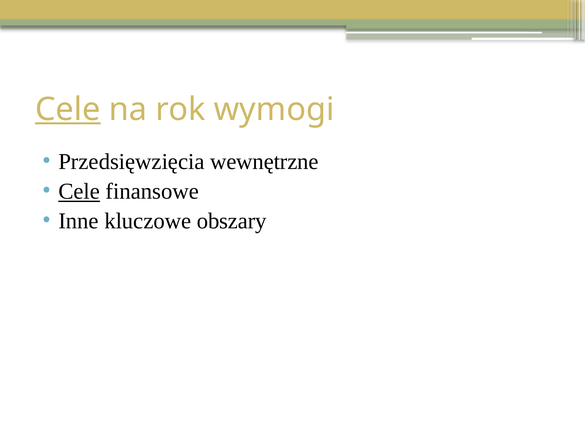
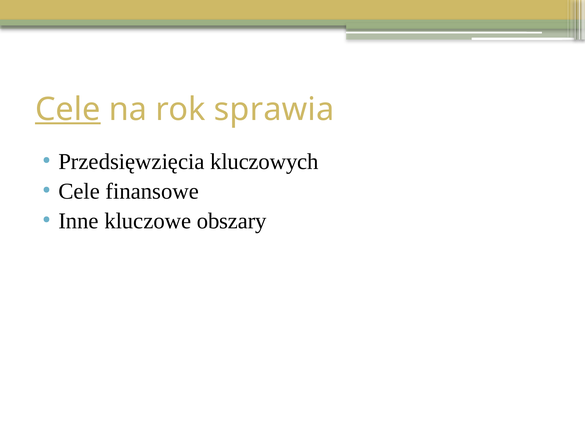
wymogi: wymogi -> sprawia (274, 110)
wewnętrzne: wewnętrzne -> kluczowych (264, 162)
Cele underline: present -> none (79, 192)
